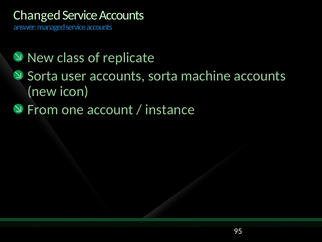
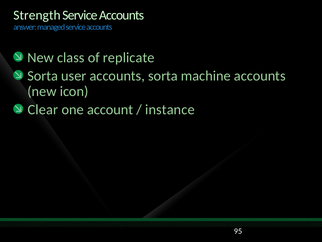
Changed: Changed -> Strength (37, 15)
From: From -> Clear (43, 110)
